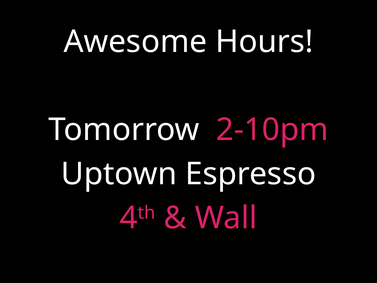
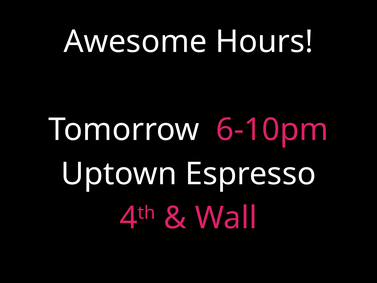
2-10pm: 2-10pm -> 6-10pm (272, 130)
